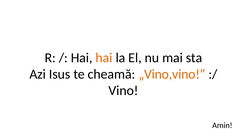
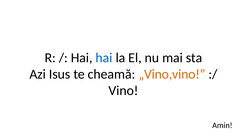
hai colour: orange -> blue (104, 58)
